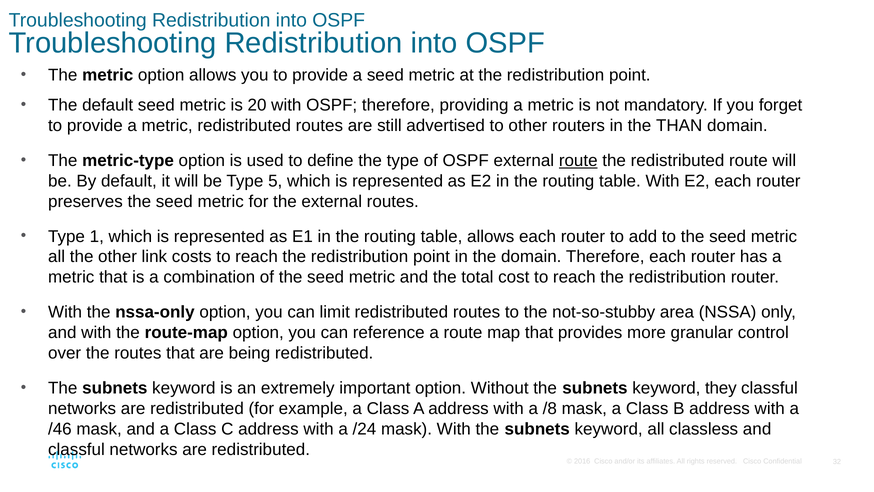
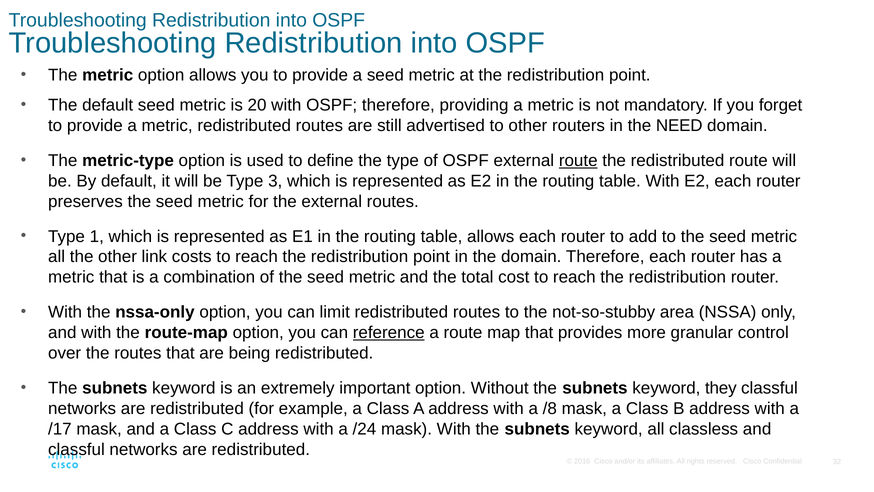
THAN: THAN -> NEED (679, 125)
5: 5 -> 3 (275, 181)
reference underline: none -> present (389, 332)
/46: /46 -> /17 (60, 429)
